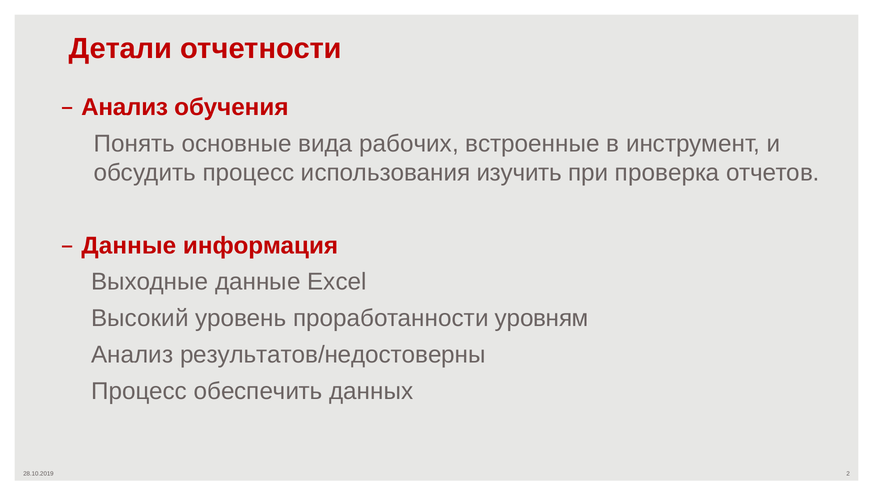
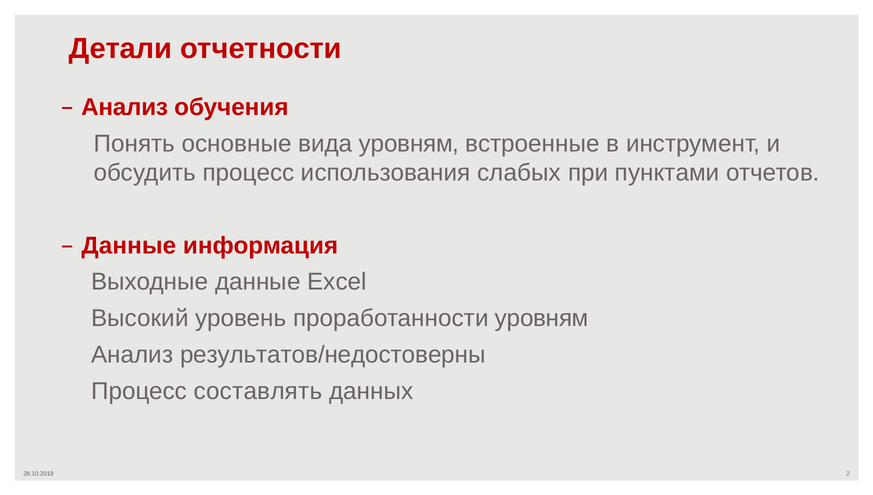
вида рабочих: рабочих -> уровням (409, 143)
изучить: изучить -> слабых (519, 173)
проверка: проверка -> пунктами (667, 173)
обеспечить: обеспечить -> составлять (258, 391)
